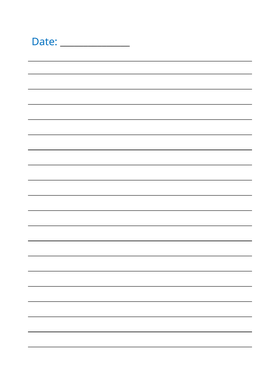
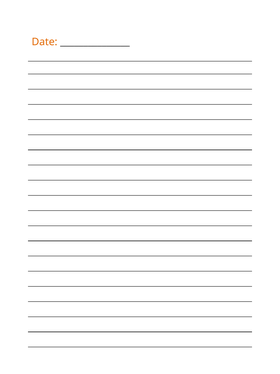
Date colour: blue -> orange (45, 42)
